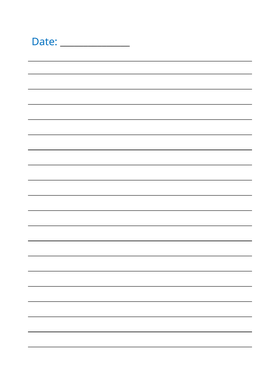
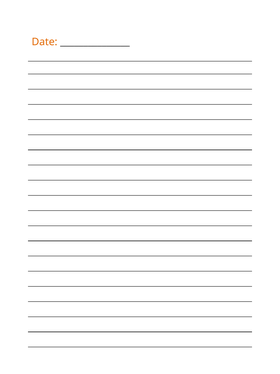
Date colour: blue -> orange (45, 42)
